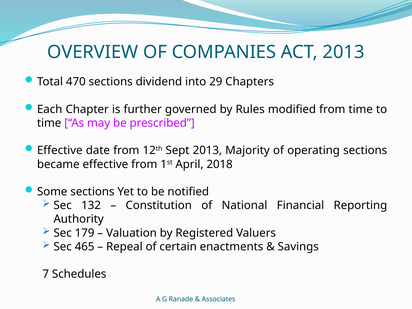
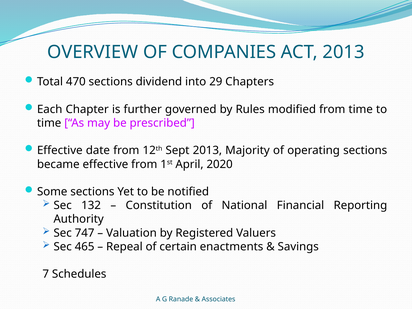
2018: 2018 -> 2020 (220, 164)
179: 179 -> 747 (85, 233)
